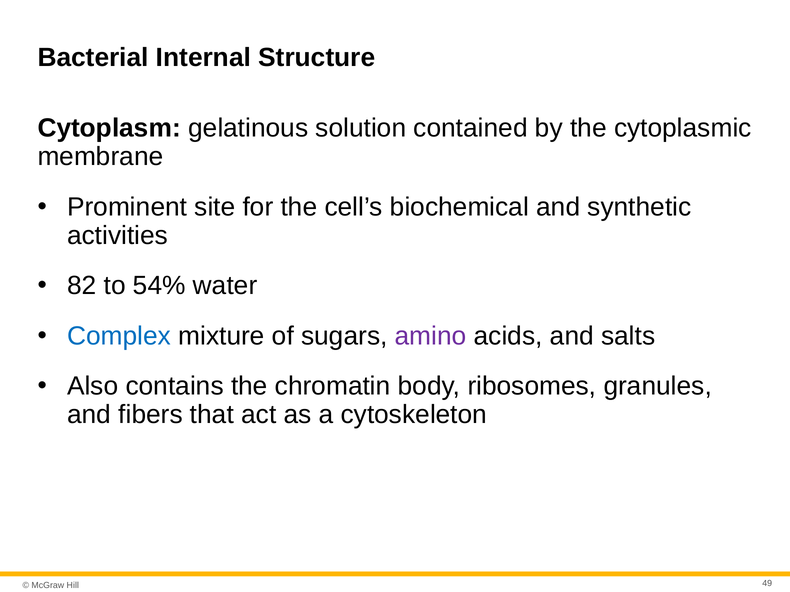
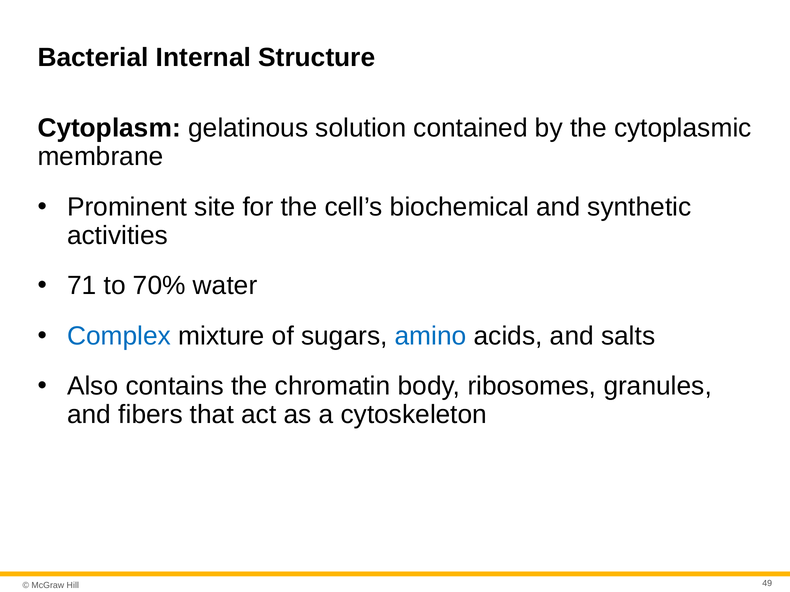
82: 82 -> 71 (82, 286)
54%: 54% -> 70% (159, 286)
amino colour: purple -> blue (431, 336)
